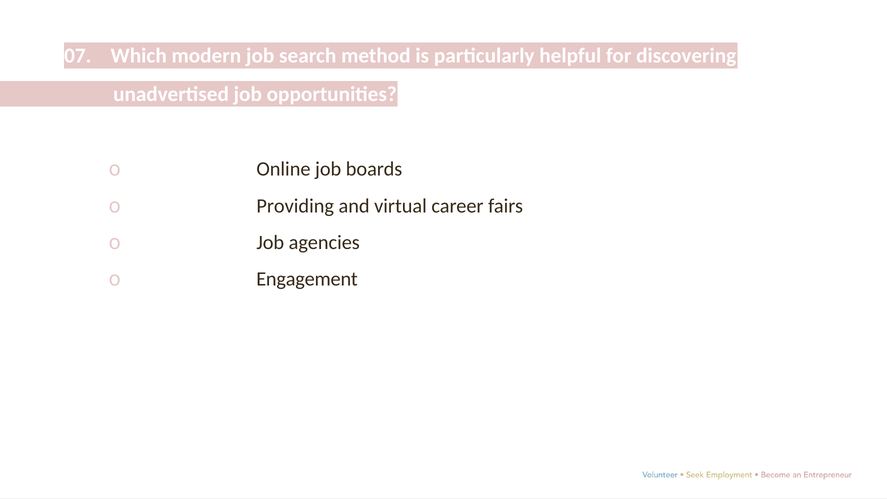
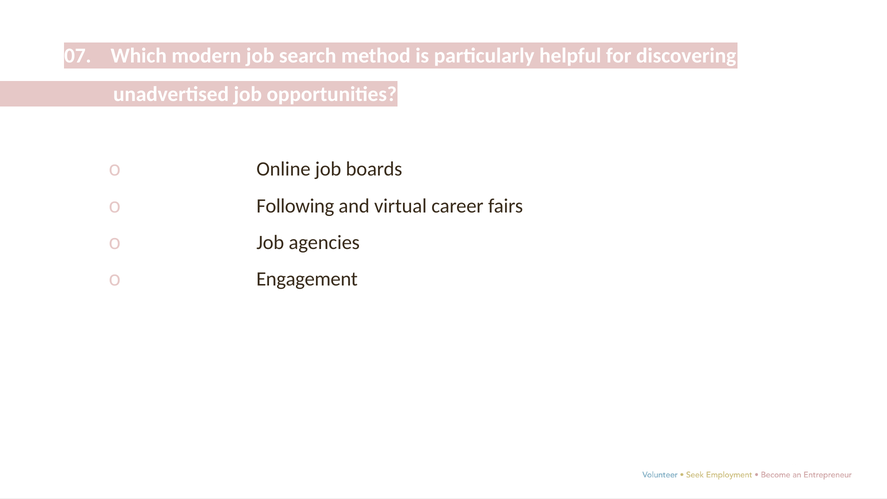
Providing: Providing -> Following (295, 206)
